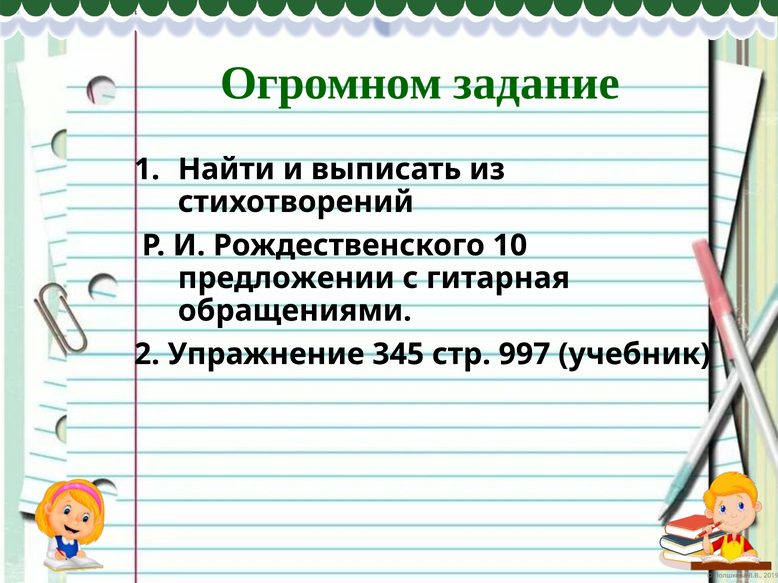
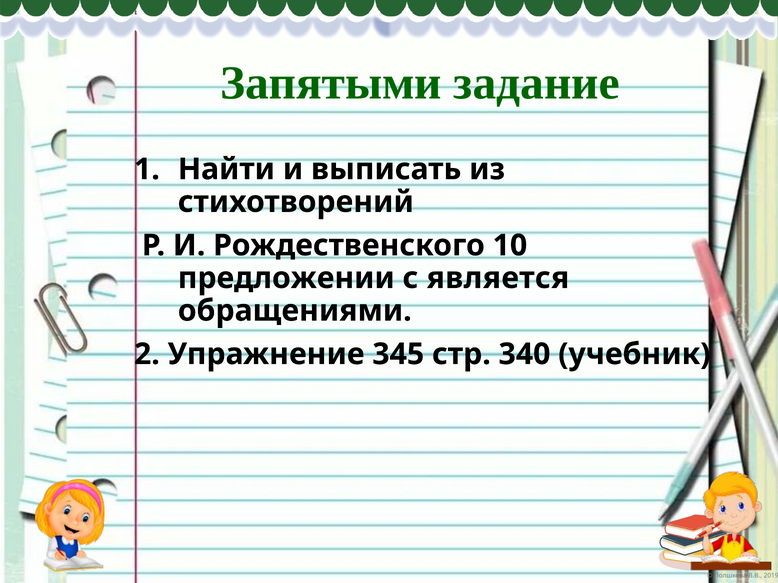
Огромном: Огромном -> Запятыми (331, 83)
гитарная: гитарная -> является (498, 278)
997: 997 -> 340 (524, 354)
